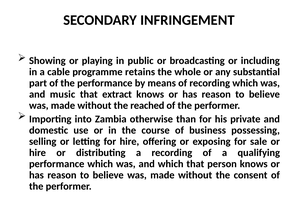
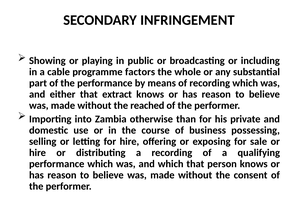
retains: retains -> factors (140, 72)
music: music -> either (63, 94)
